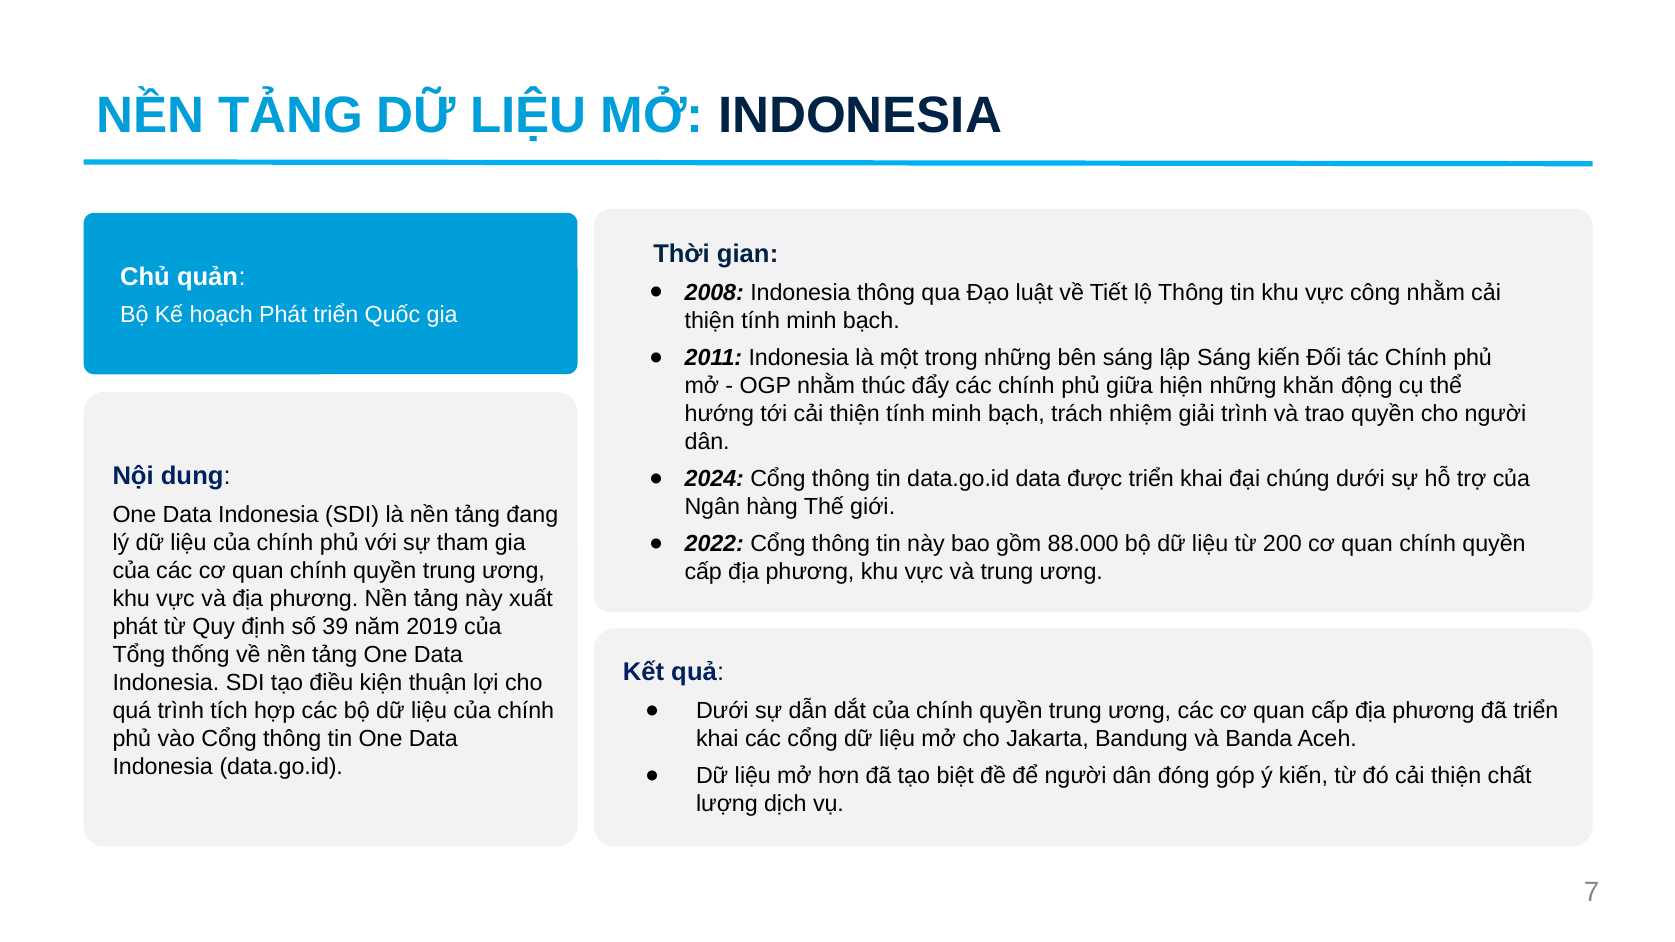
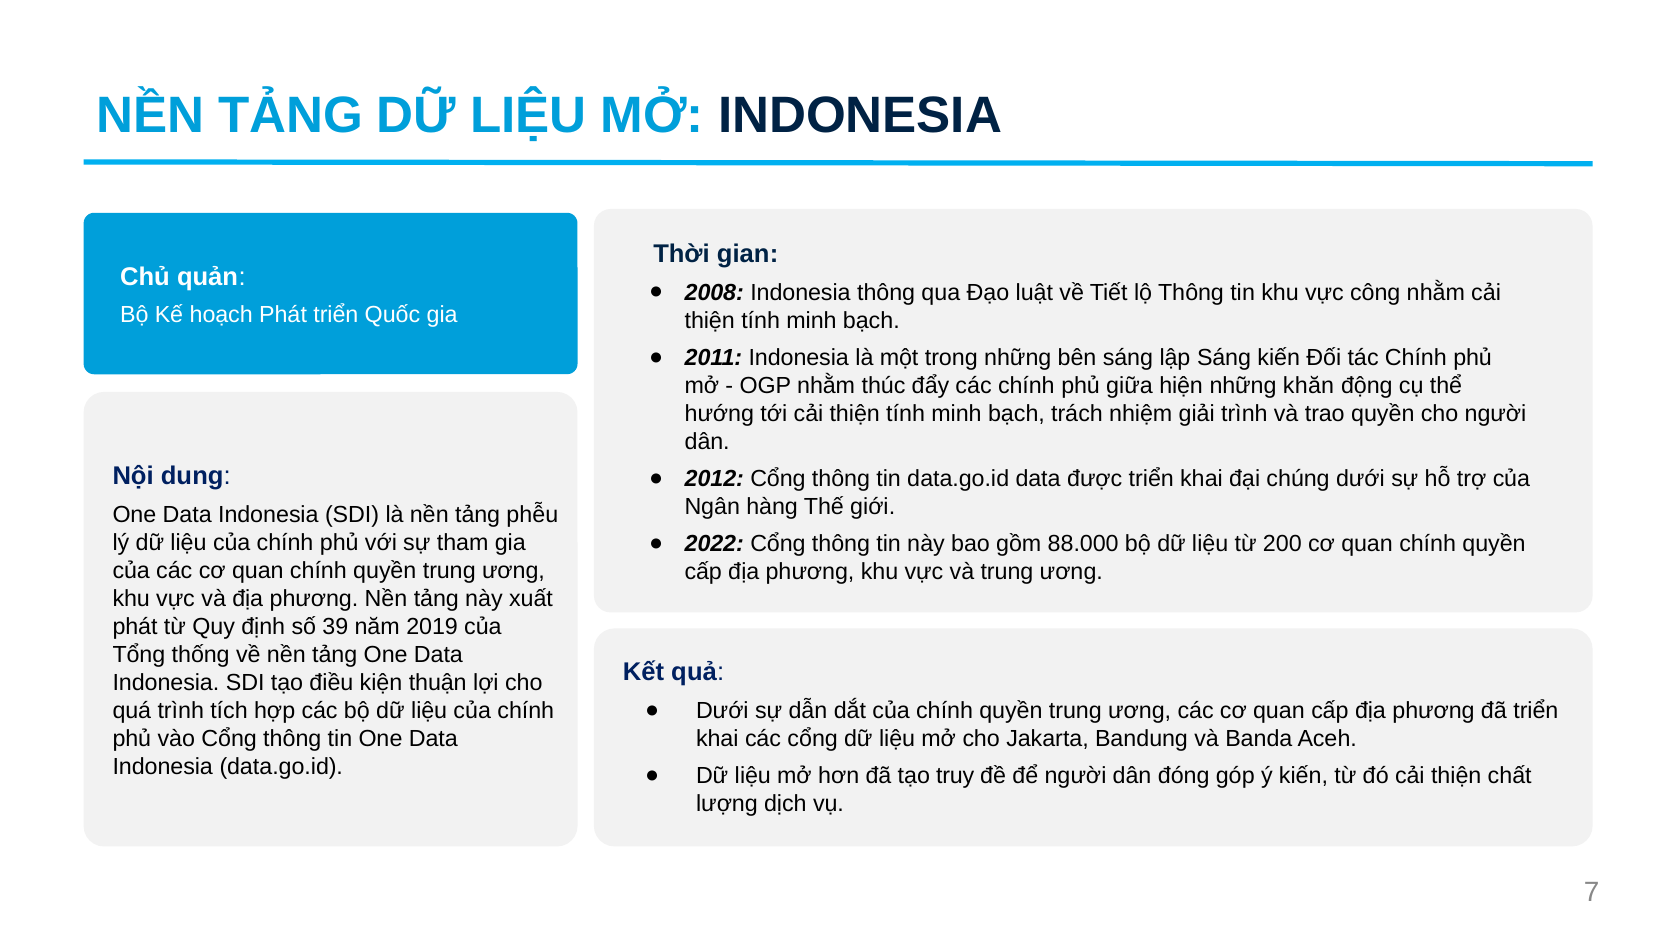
2024: 2024 -> 2012 (714, 479)
đang: đang -> phễu (532, 515)
biệt: biệt -> truy (955, 776)
